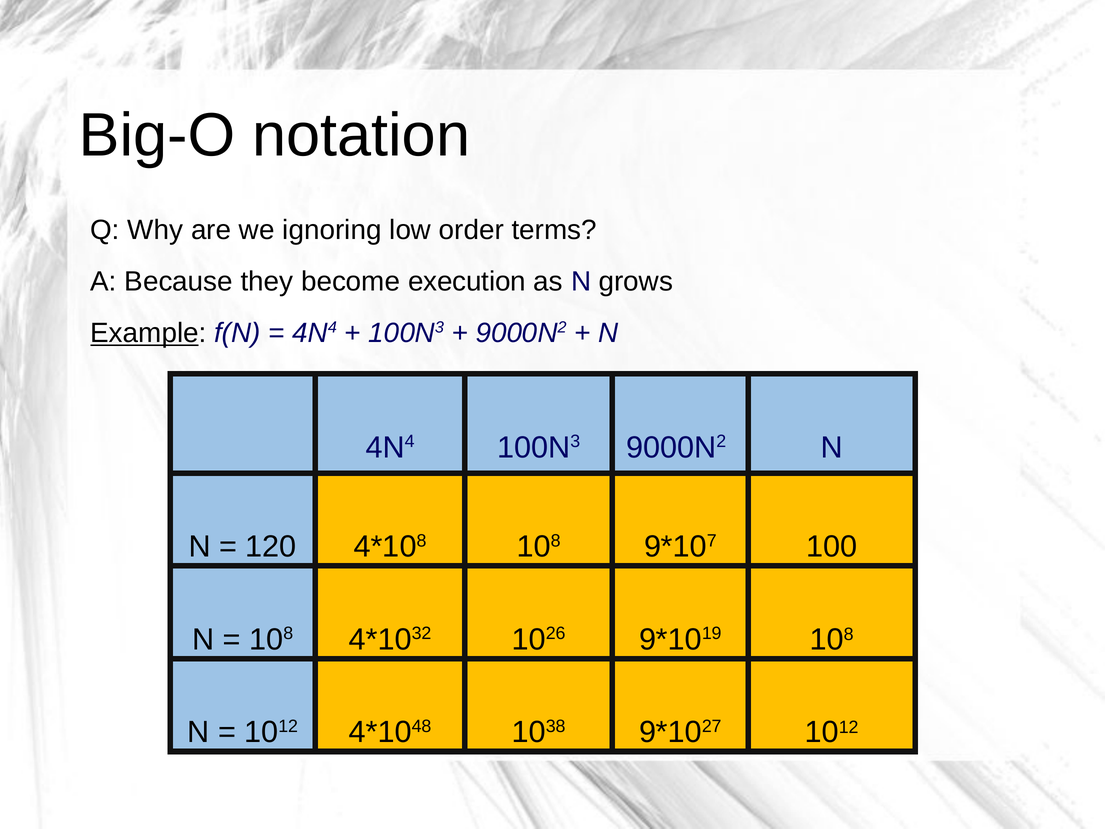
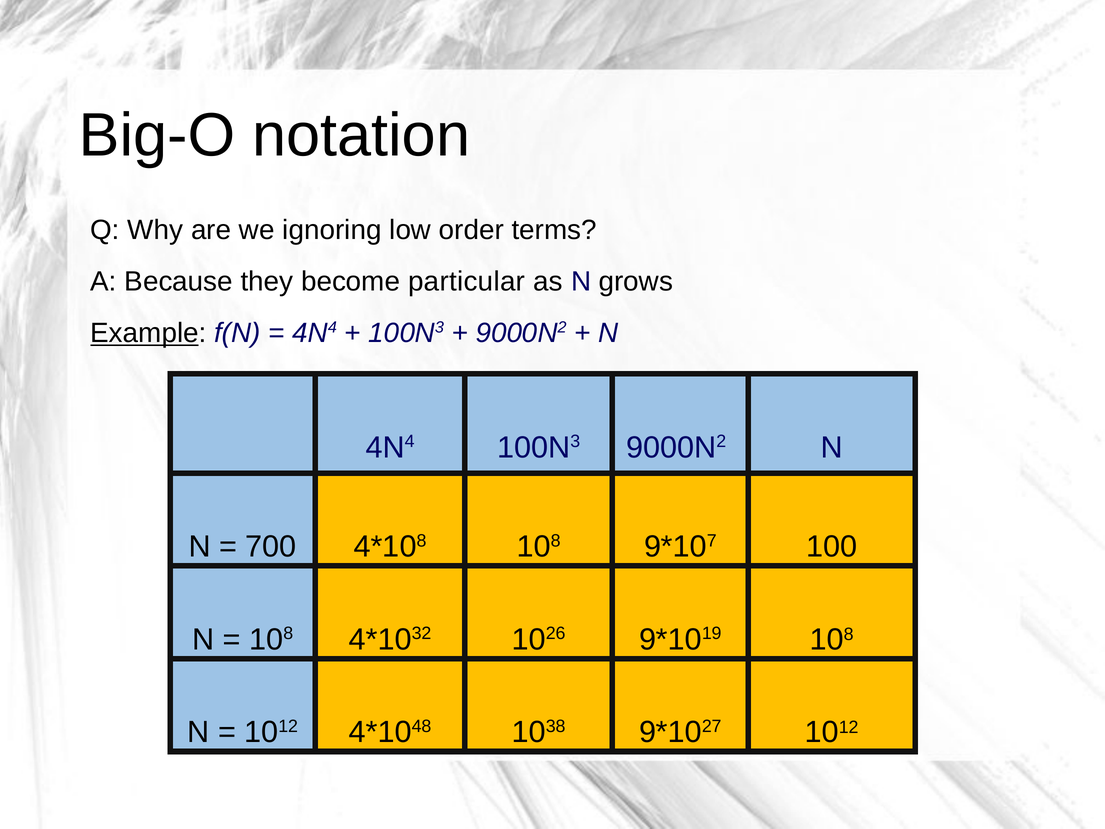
execution: execution -> particular (467, 281)
120: 120 -> 700 (271, 546)
